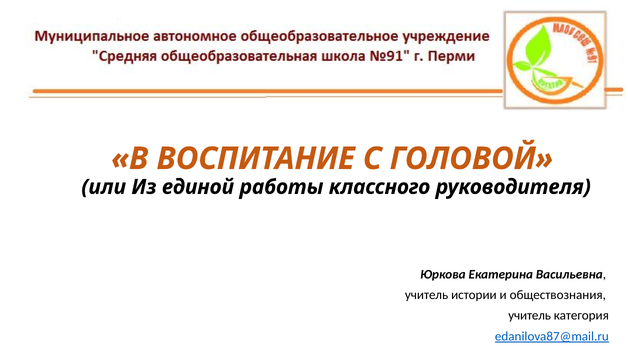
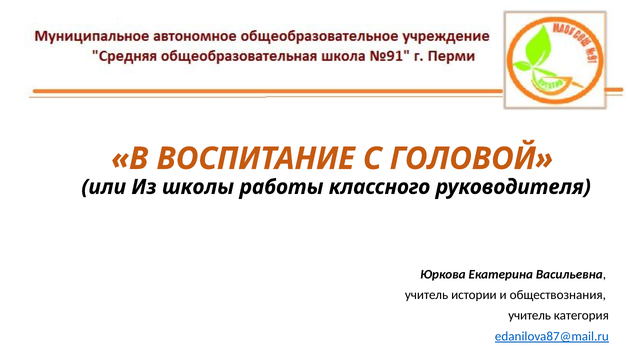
единой: единой -> школы (198, 187)
